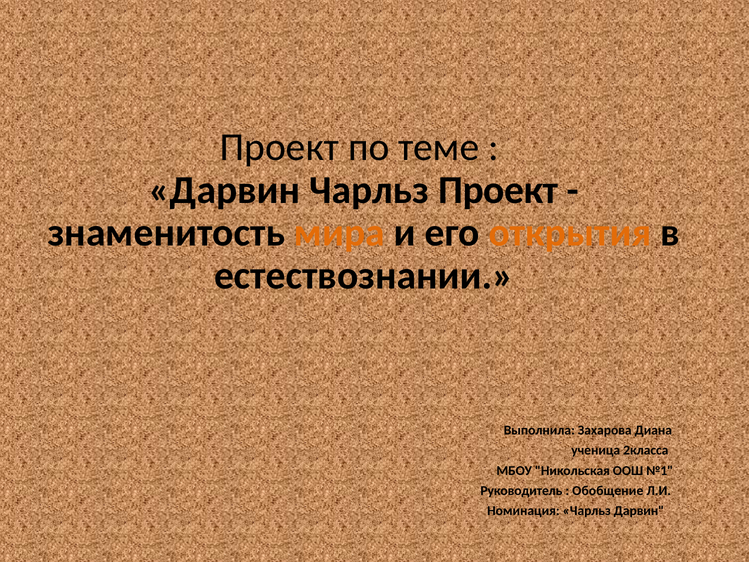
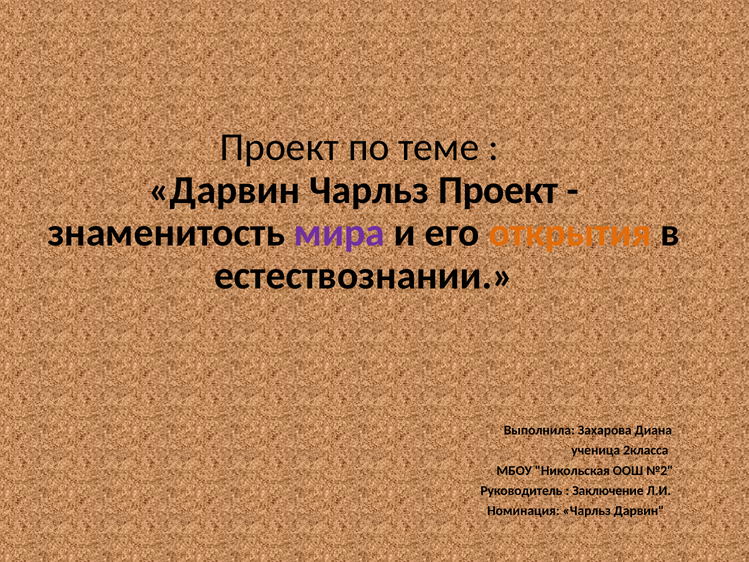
мира colour: orange -> purple (339, 233)
№1: №1 -> №2 (660, 470)
Обобщение: Обобщение -> Заключение (608, 491)
